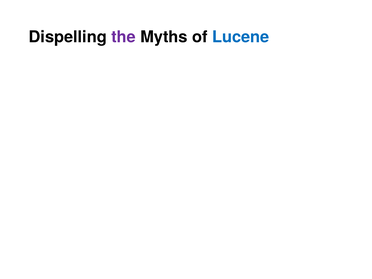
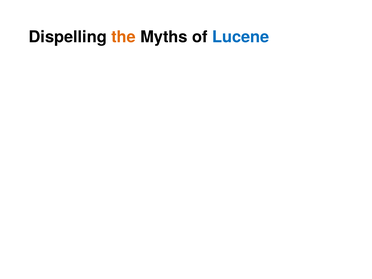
the colour: purple -> orange (124, 37)
